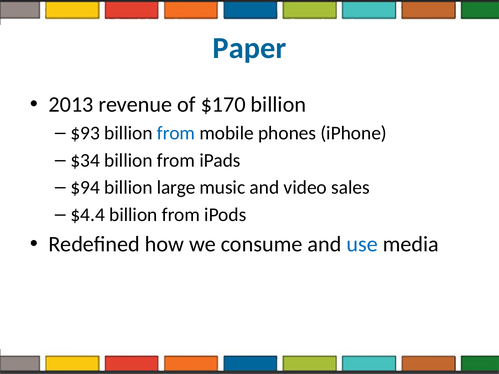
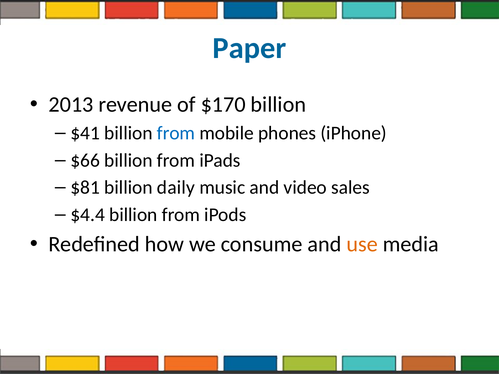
$93: $93 -> $41 (85, 133)
$34: $34 -> $66 (85, 161)
$94: $94 -> $81 (85, 188)
large: large -> daily (176, 188)
use colour: blue -> orange (362, 244)
